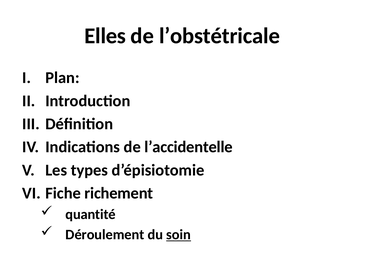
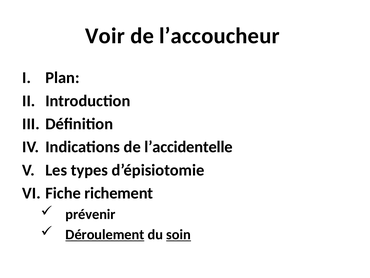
Elles: Elles -> Voir (105, 36)
l’obstétricale: l’obstétricale -> l’accoucheur (219, 36)
quantité: quantité -> prévenir (91, 214)
Déroulement underline: none -> present (105, 234)
